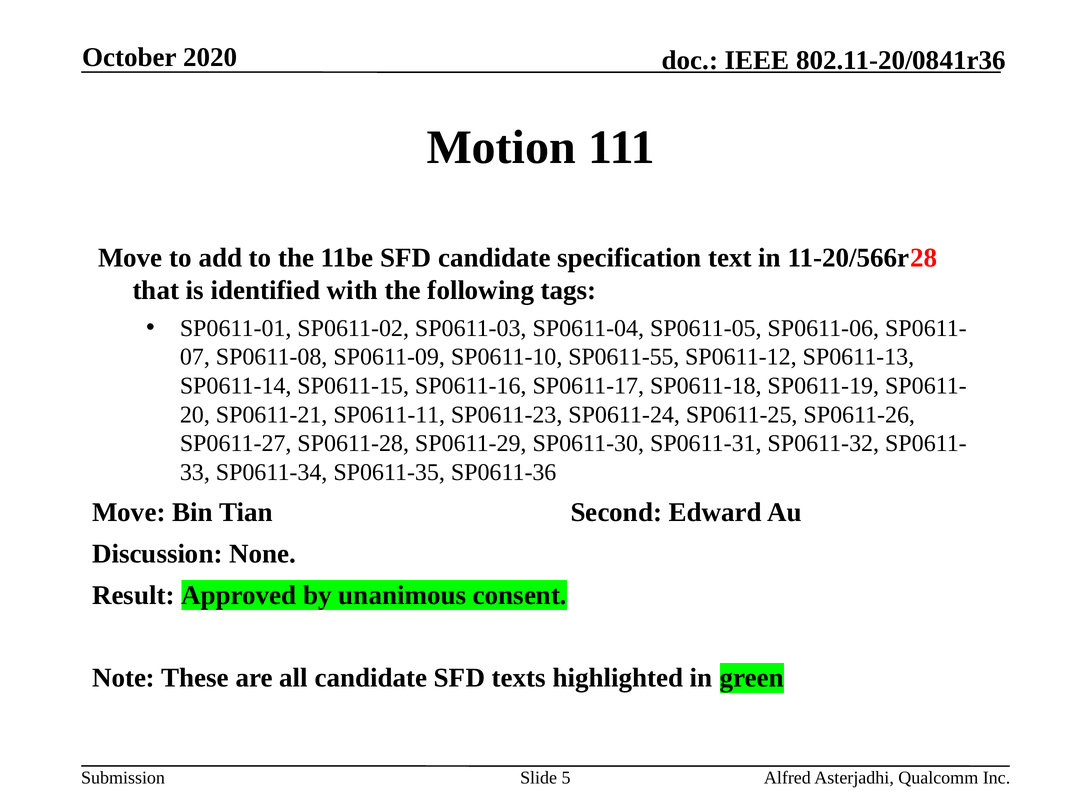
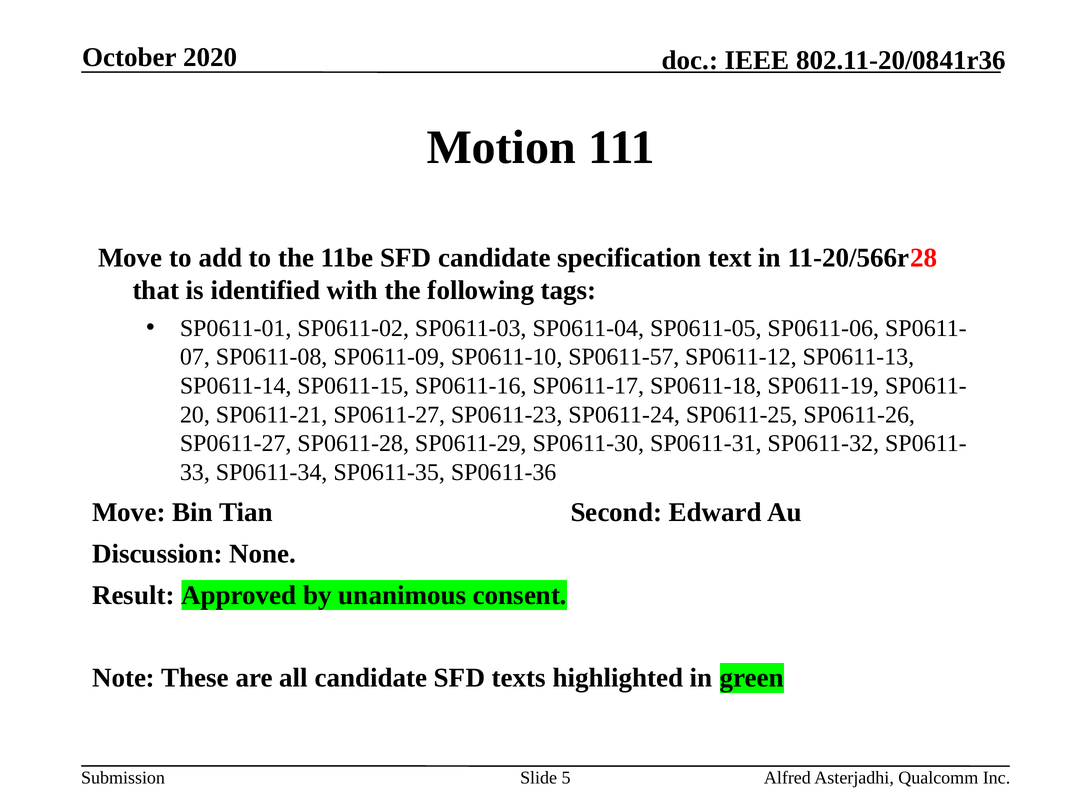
SP0611-55: SP0611-55 -> SP0611-57 (624, 357)
SP0611-21 SP0611-11: SP0611-11 -> SP0611-27 (389, 415)
